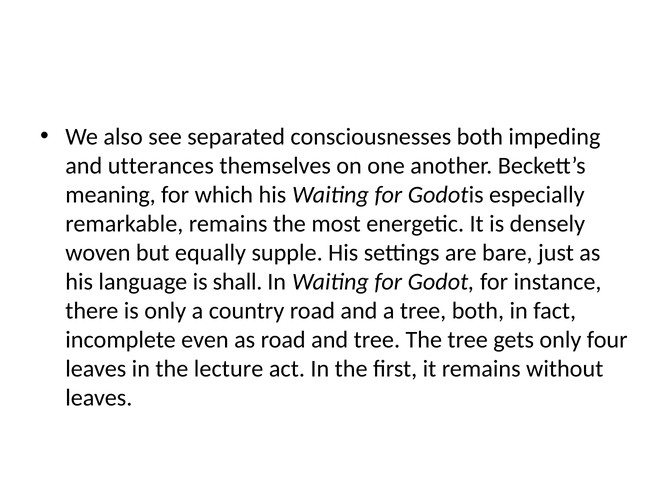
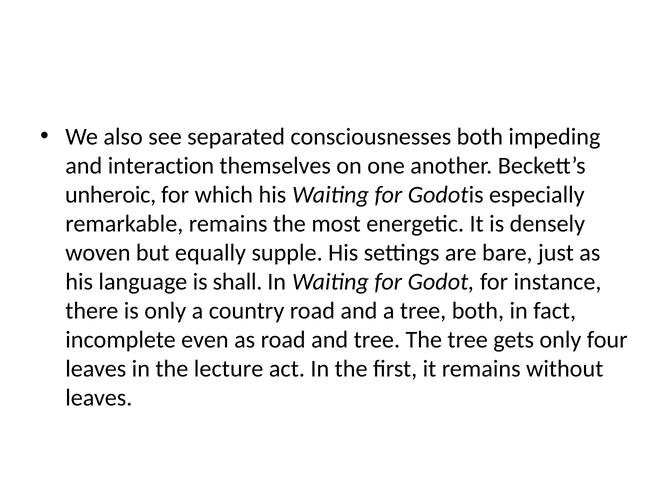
utterances: utterances -> interaction (161, 166)
meaning: meaning -> unheroic (111, 195)
